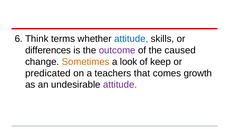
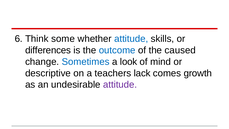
terms: terms -> some (63, 39)
outcome colour: purple -> blue (117, 50)
Sometimes colour: orange -> blue (86, 62)
keep: keep -> mind (161, 62)
predicated: predicated -> descriptive (48, 73)
that: that -> lack (142, 73)
